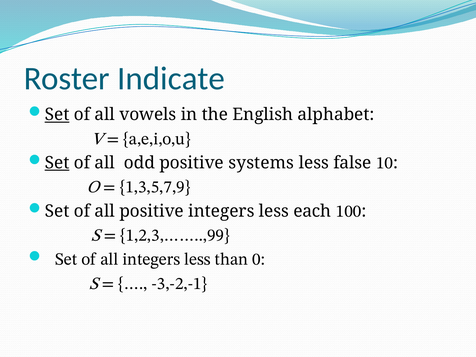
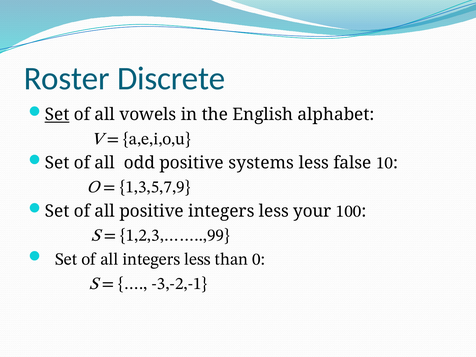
Indicate: Indicate -> Discrete (171, 79)
Set underline: present -> none (57, 163)
each: each -> your (312, 211)
